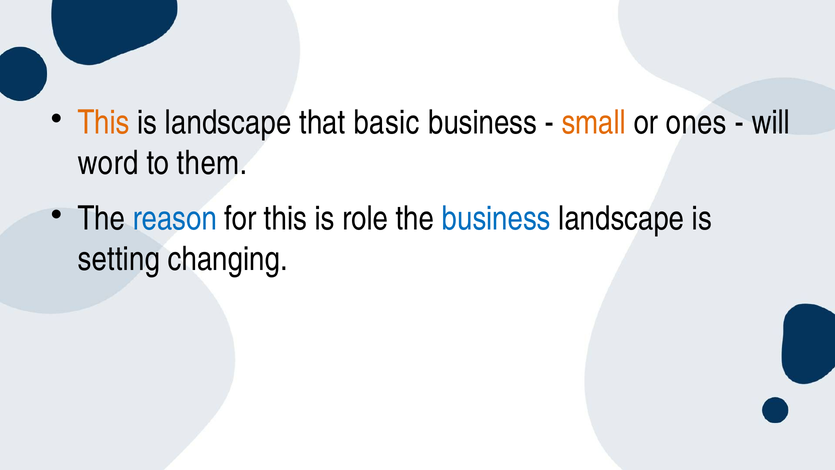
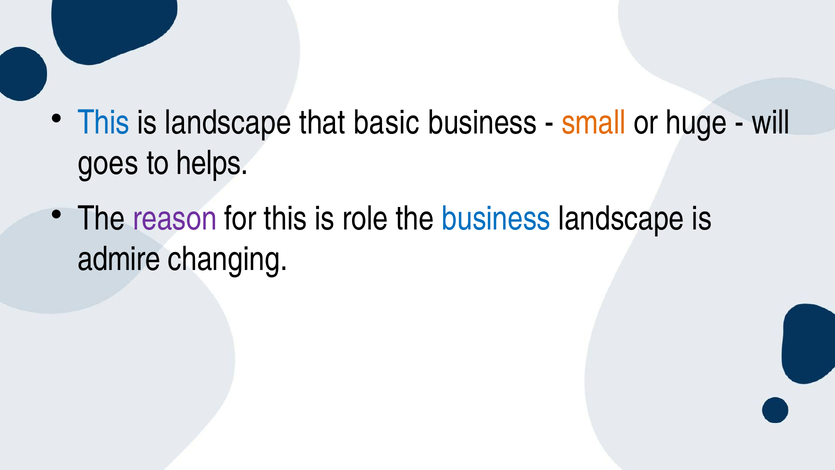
This colour: orange -> blue (104, 123)
ones: ones -> huge (696, 123)
word: word -> goes (108, 163)
them: them -> helps (212, 163)
reason colour: blue -> purple (175, 218)
setting: setting -> admire (119, 259)
